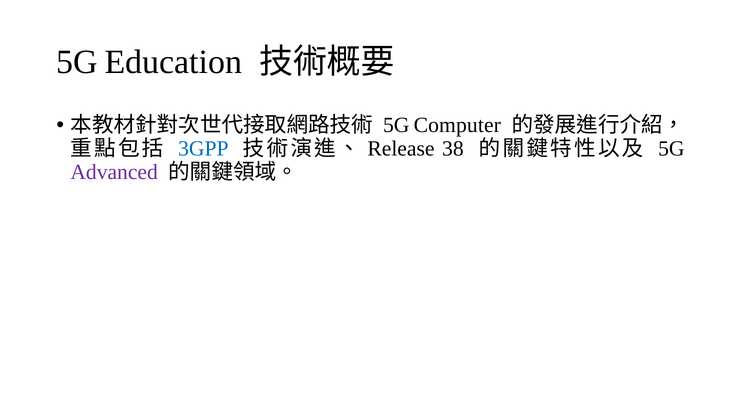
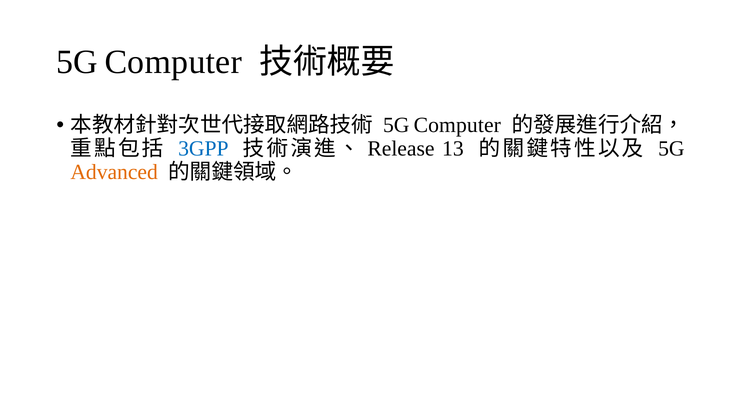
Education: Education -> Computer (173, 62)
38: 38 -> 13 (453, 149)
Advanced colour: purple -> orange (114, 172)
